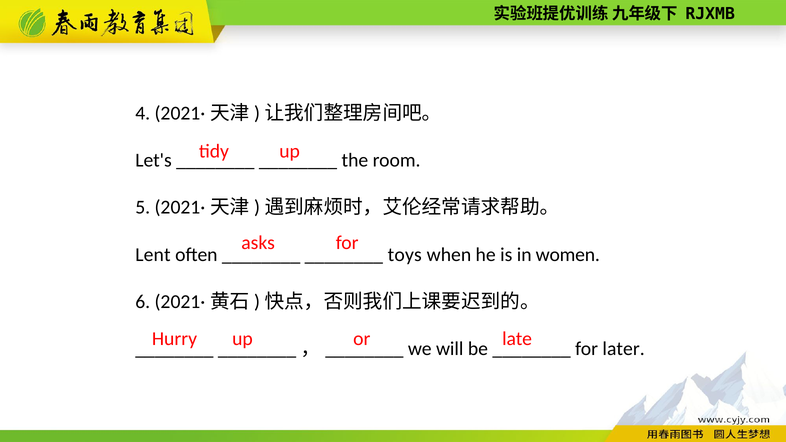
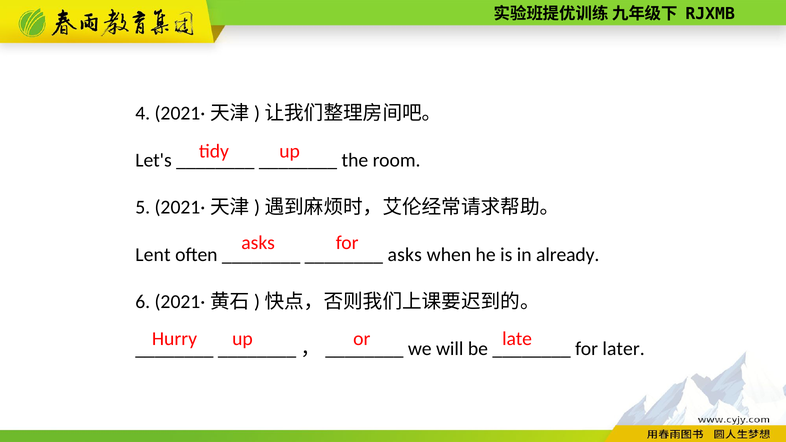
toys: toys -> asks (405, 255)
women: women -> already (568, 255)
